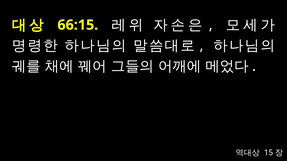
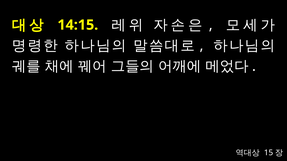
66:15: 66:15 -> 14:15 (78, 25)
